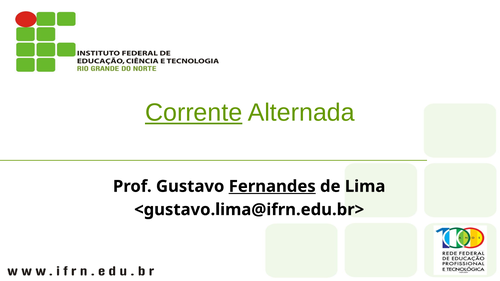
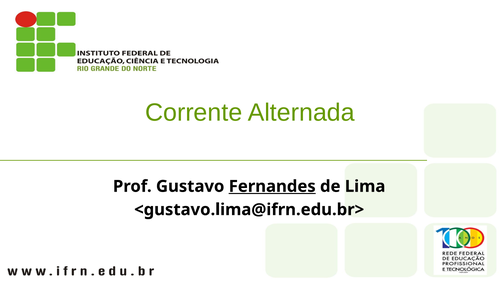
Corrente underline: present -> none (194, 113)
